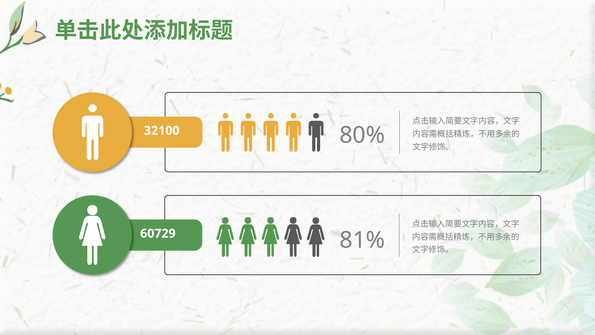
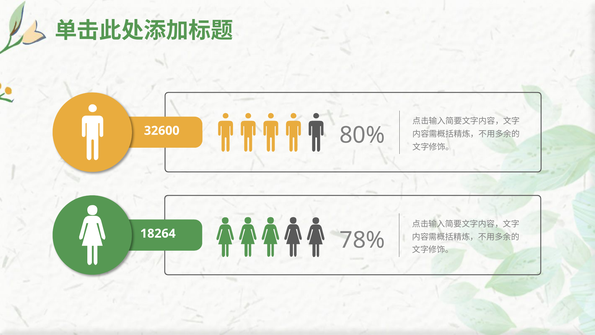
32100: 32100 -> 32600 (162, 131)
60729: 60729 -> 18264 (158, 233)
81%: 81% -> 78% (362, 240)
